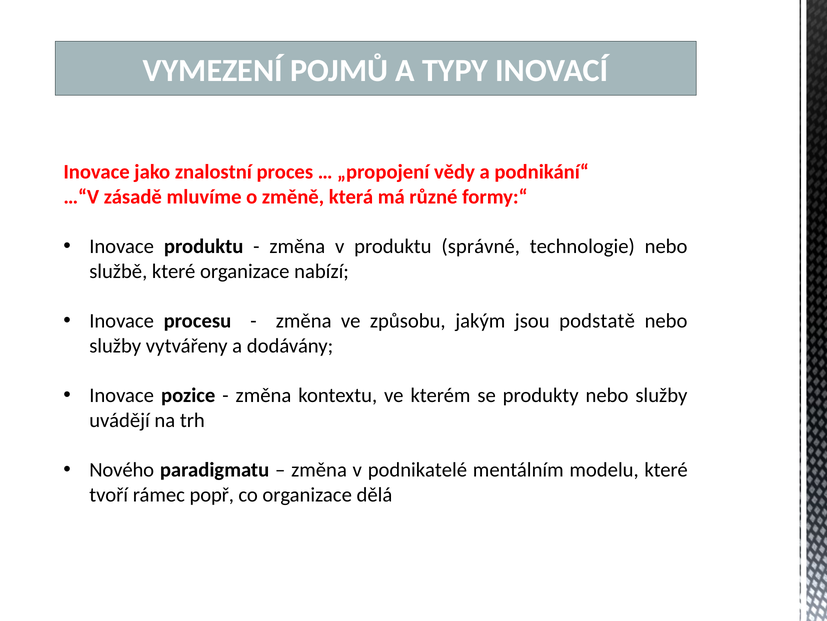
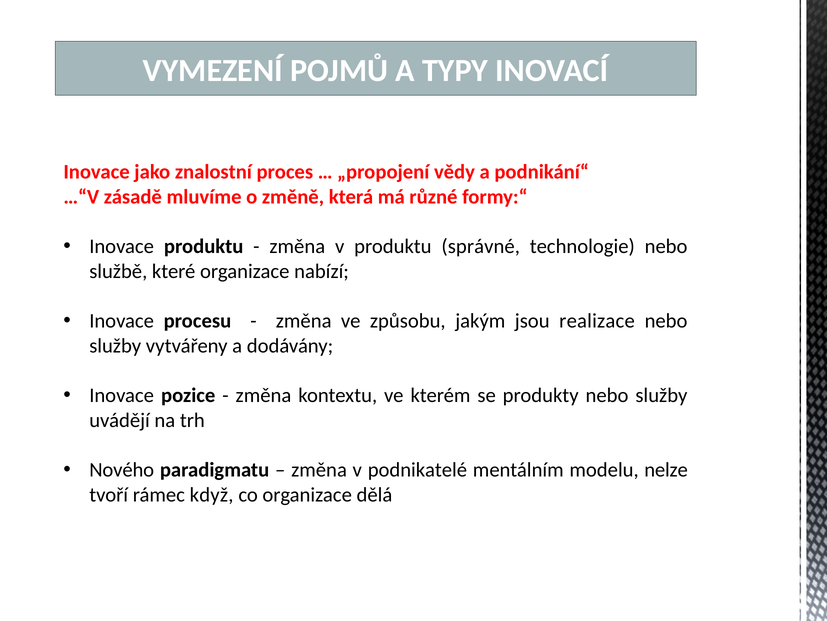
podstatě: podstatě -> realizace (597, 321)
modelu které: které -> nelze (666, 469)
popř: popř -> když (212, 494)
